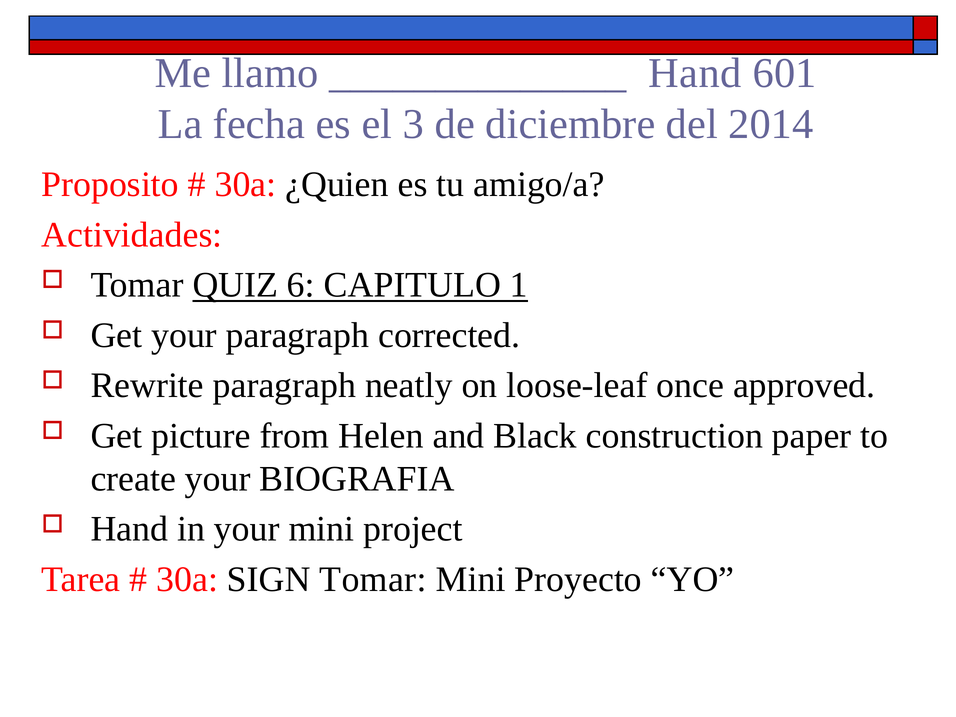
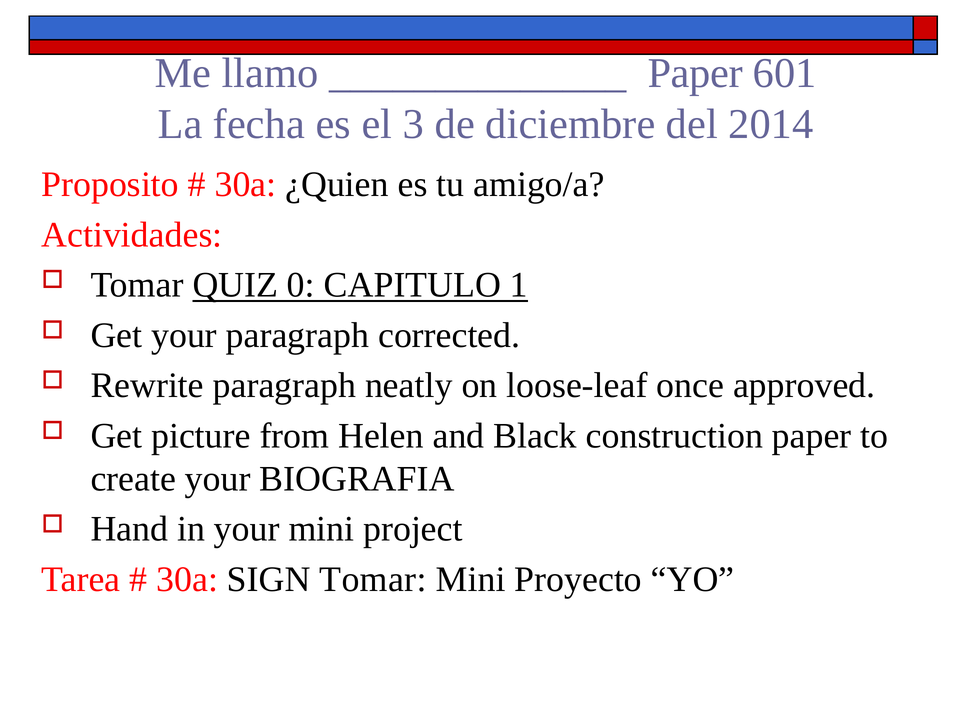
Hand: Hand -> Paper (695, 73)
6: 6 -> 0 (301, 285)
